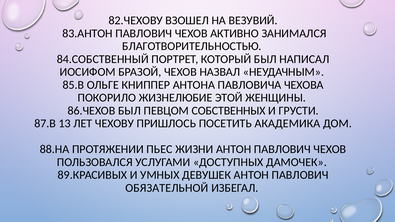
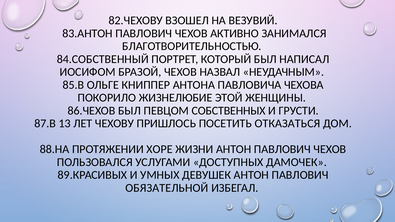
АКАДЕМИКА: АКАДЕМИКА -> ОТКАЗАТЬСЯ (287, 124)
ПЬЕС: ПЬЕС -> ХОРЕ (160, 149)
